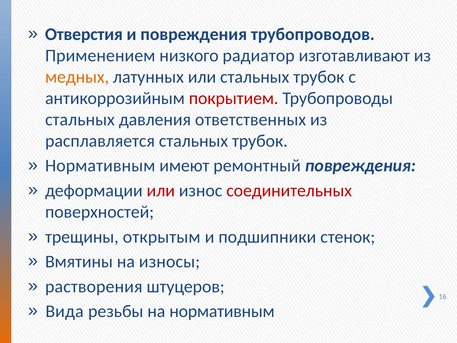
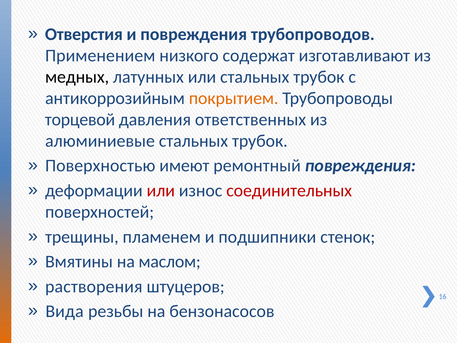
радиатор: радиатор -> содержат (259, 56)
медных colour: orange -> black (77, 77)
покрытием colour: red -> orange (234, 98)
стальных: стальных -> торцевой (80, 120)
расплавляется: расплавляется -> алюминиевые (100, 141)
Нормативным: Нормативным -> Поверхностью (100, 166)
открытым: открытым -> пламенем (162, 237)
износы: износы -> маслом (170, 261)
на нормативным: нормативным -> бензонасосов (222, 311)
